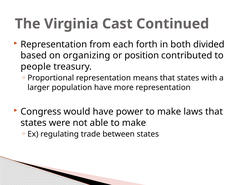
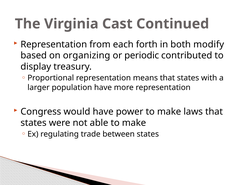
divided: divided -> modify (209, 44)
position: position -> periodic (142, 56)
people: people -> display (36, 67)
